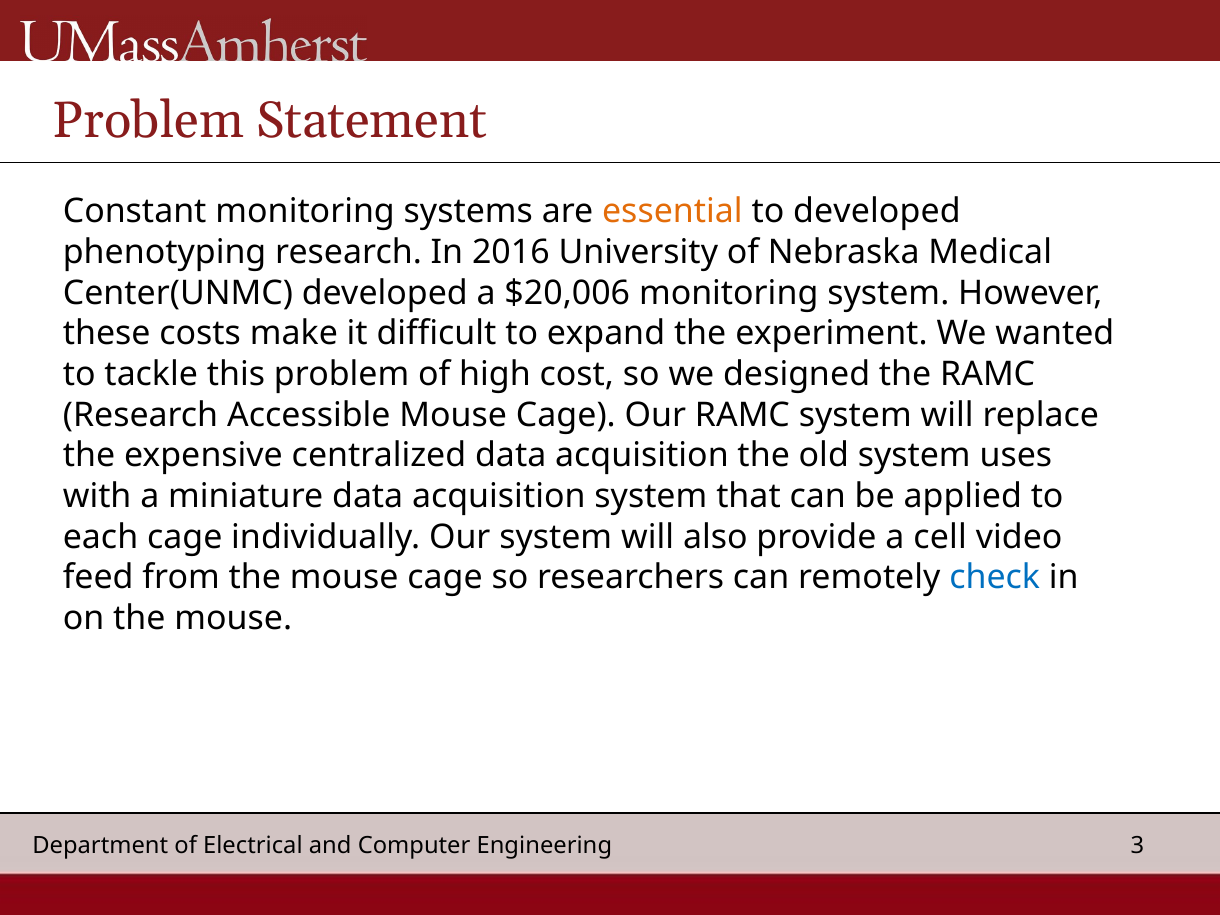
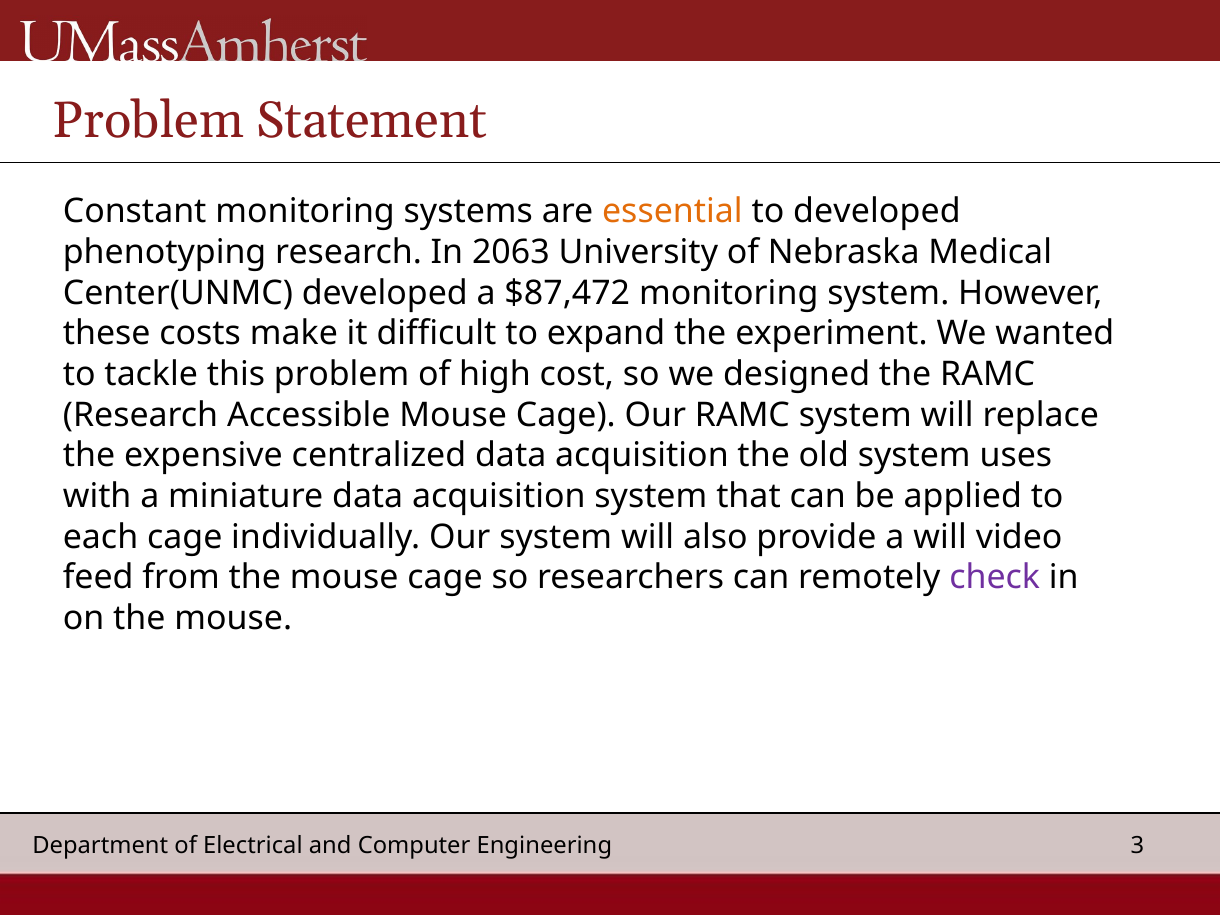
2016: 2016 -> 2063 (511, 252)
$20,006: $20,006 -> $87,472 (567, 293)
a cell: cell -> will (940, 537)
check colour: blue -> purple (995, 578)
